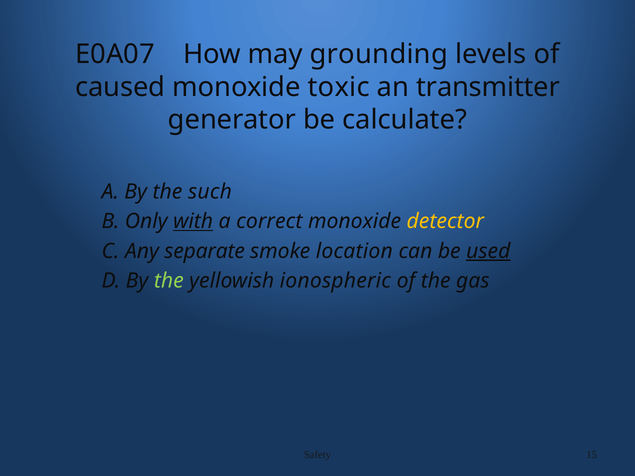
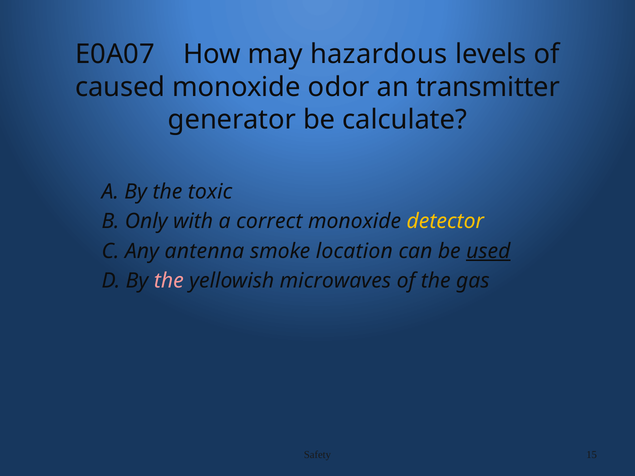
grounding: grounding -> hazardous (379, 54)
toxic: toxic -> odor (339, 87)
such: such -> toxic (210, 192)
with underline: present -> none (193, 222)
separate: separate -> antenna (204, 251)
the colour: light green -> pink (169, 281)
ionospheric: ionospheric -> microwaves (335, 281)
